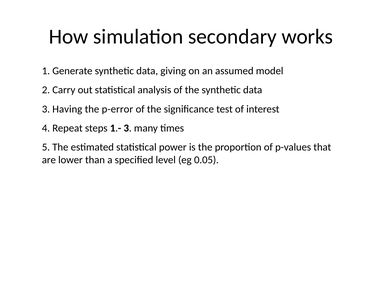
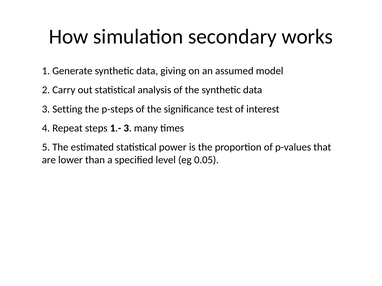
Having: Having -> Setting (67, 109)
p-error: p-error -> p-steps (117, 109)
